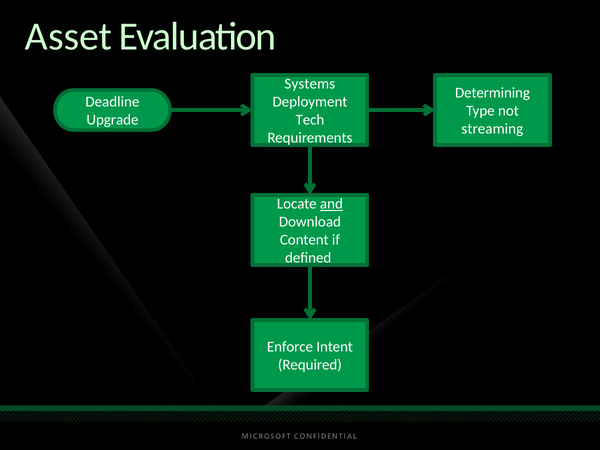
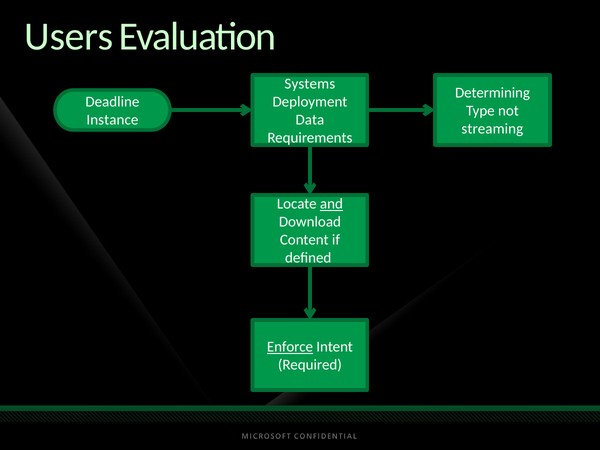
Asset: Asset -> Users (69, 36)
Upgrade: Upgrade -> Instance (112, 120)
Tech: Tech -> Data (310, 120)
Enforce underline: none -> present (290, 347)
